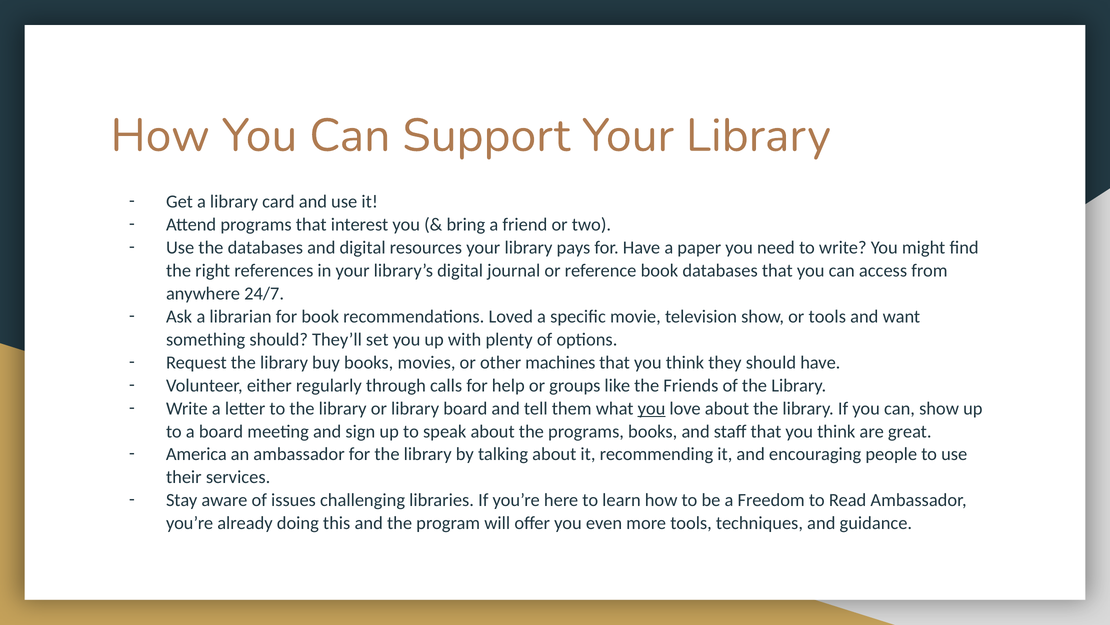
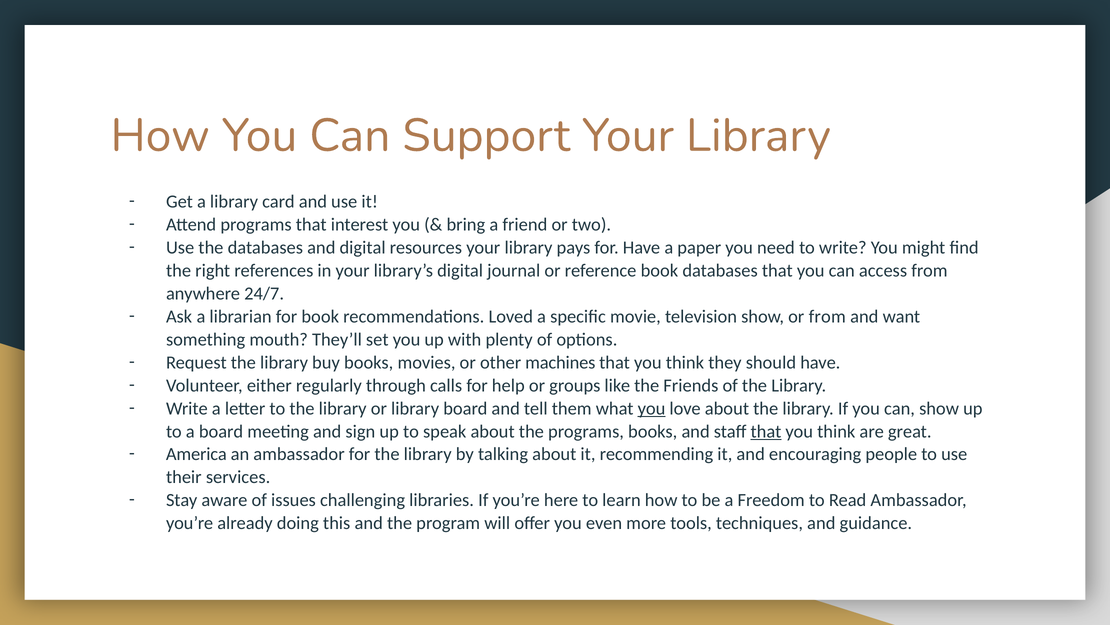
or tools: tools -> from (827, 316)
something should: should -> mouth (279, 339)
that underline: none -> present (766, 431)
